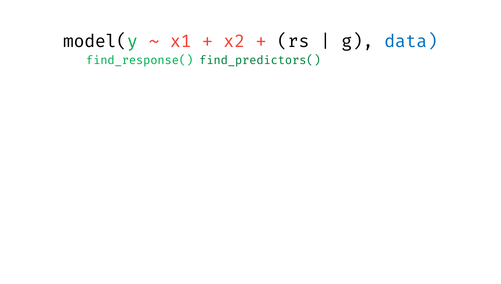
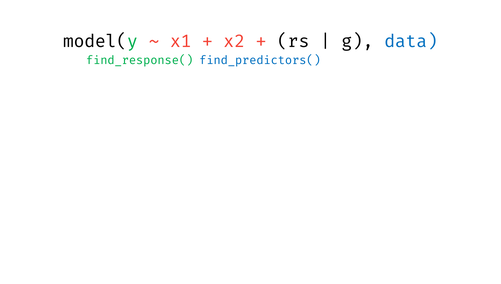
find_predictors( colour: green -> blue (260, 60)
